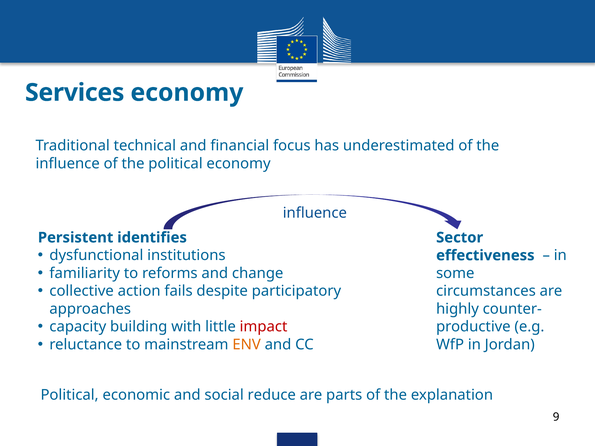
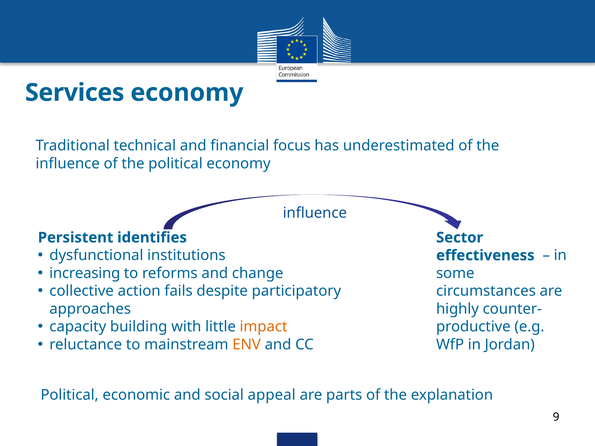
familiarity: familiarity -> increasing (85, 273)
impact colour: red -> orange (264, 327)
reduce: reduce -> appeal (272, 395)
